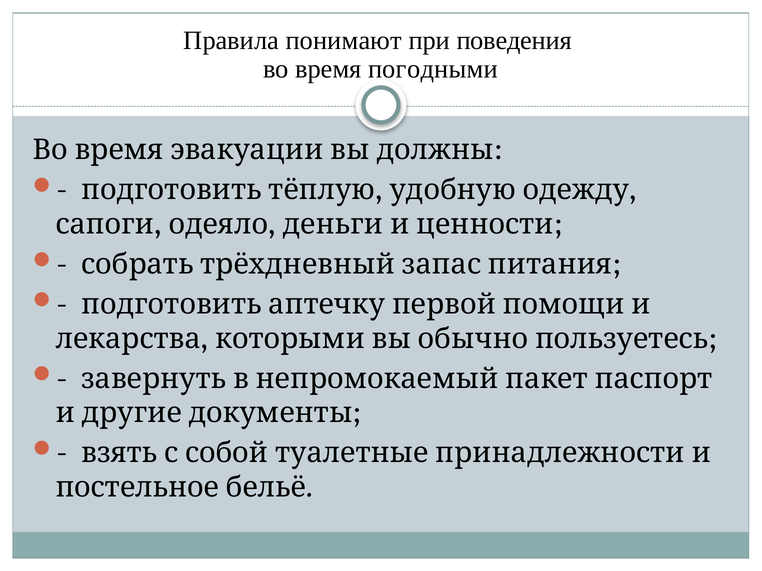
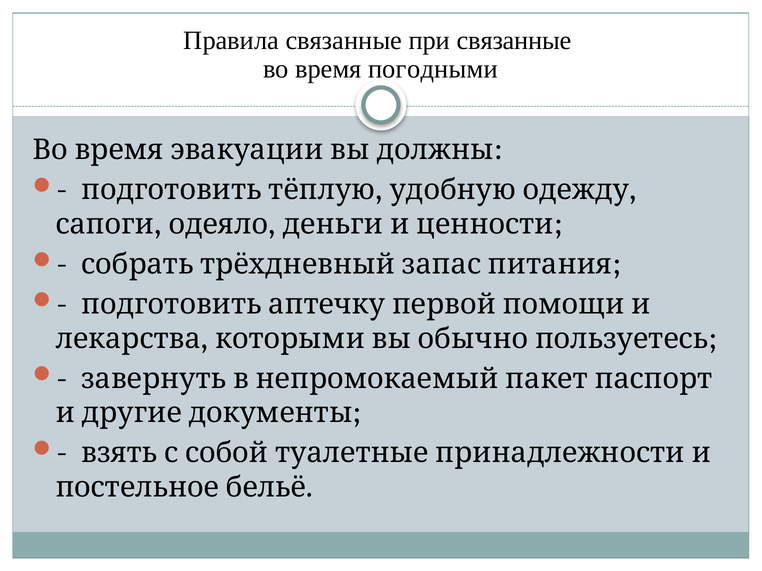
Правила понимают: понимают -> связанные (344, 40)
при поведения: поведения -> связанные (514, 40)
